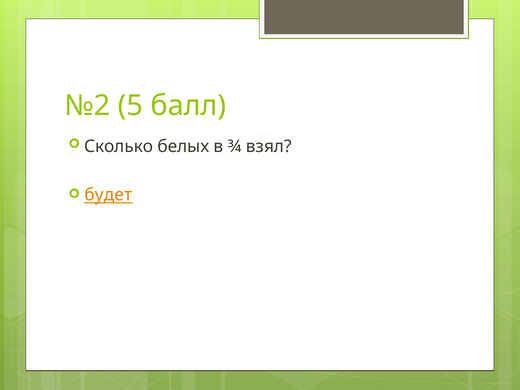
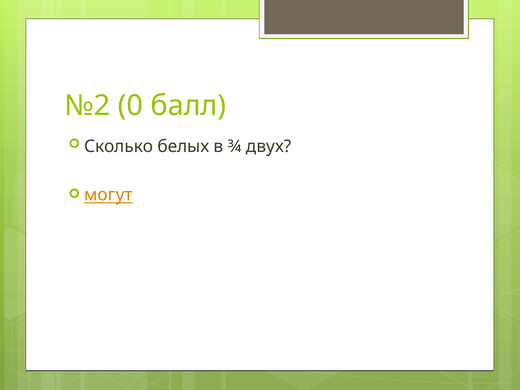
5: 5 -> 0 (130, 106)
взял: взял -> двух (269, 146)
будет: будет -> могут (108, 195)
